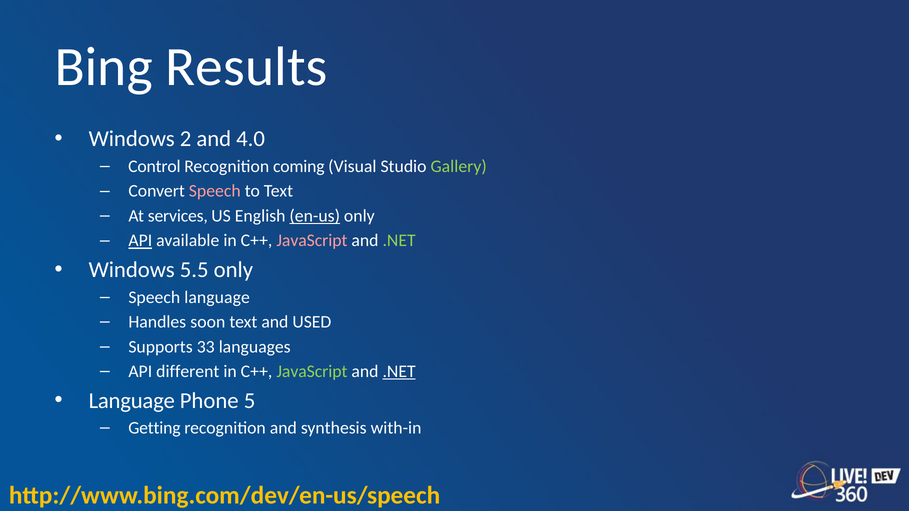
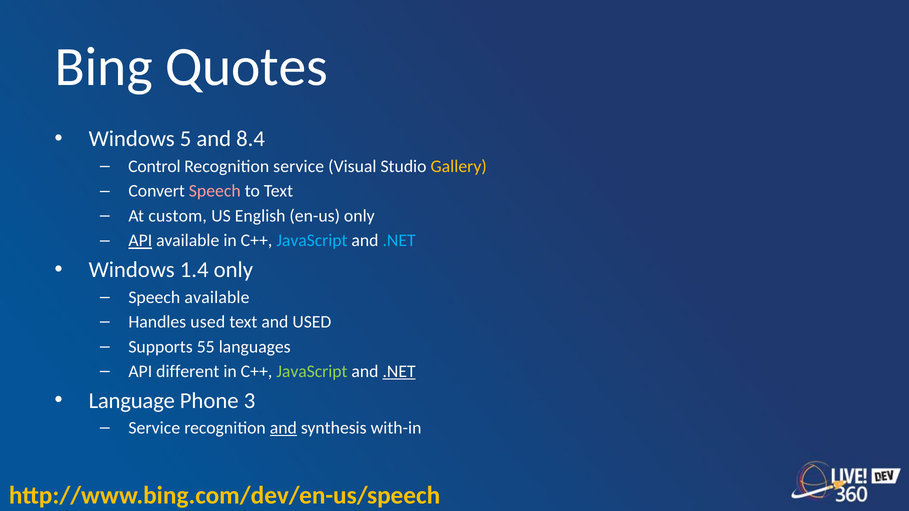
Results: Results -> Quotes (247, 67)
2: 2 -> 5 (186, 139)
4.0: 4.0 -> 8.4 (251, 139)
Recognition coming: coming -> service (299, 167)
Gallery colour: light green -> yellow (459, 167)
services: services -> custom (178, 216)
en-us underline: present -> none (315, 216)
JavaScript colour: pink -> light blue (312, 241)
.NET colour: light green -> light blue (399, 241)
5.5: 5.5 -> 1.4 (194, 270)
Speech language: language -> available (217, 297)
Handles soon: soon -> used (208, 322)
33: 33 -> 55 (206, 347)
5: 5 -> 3 (250, 401)
Getting: Getting -> Service (154, 428)
and underline: none -> present (283, 428)
